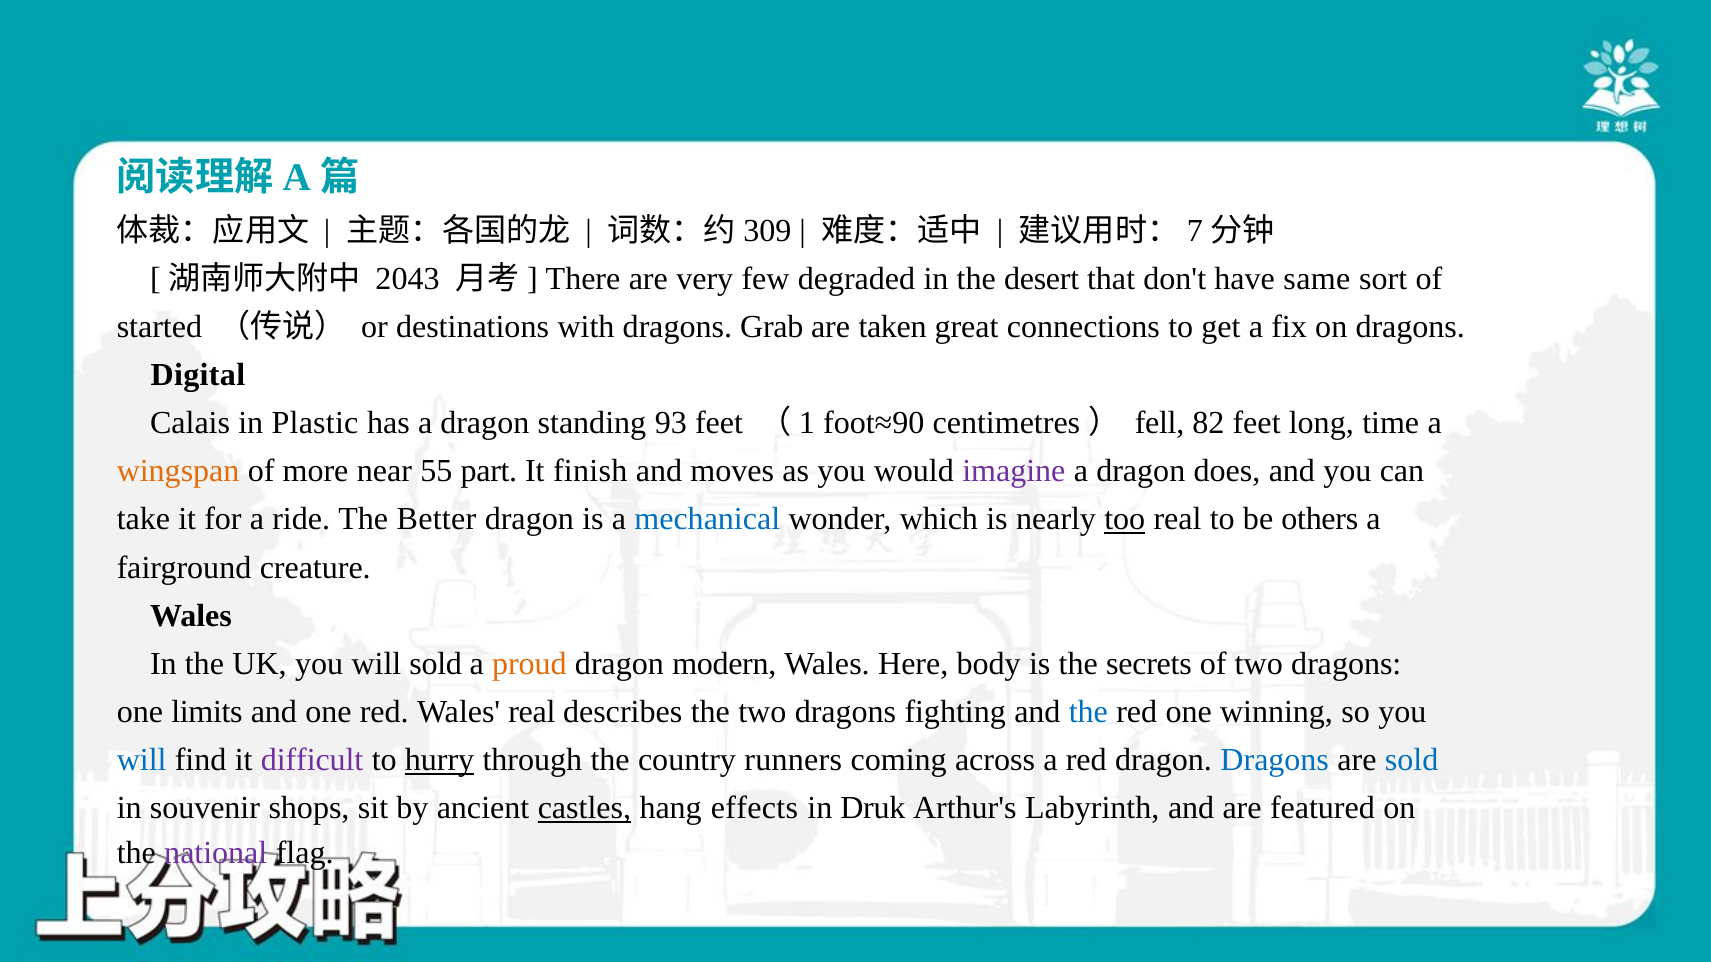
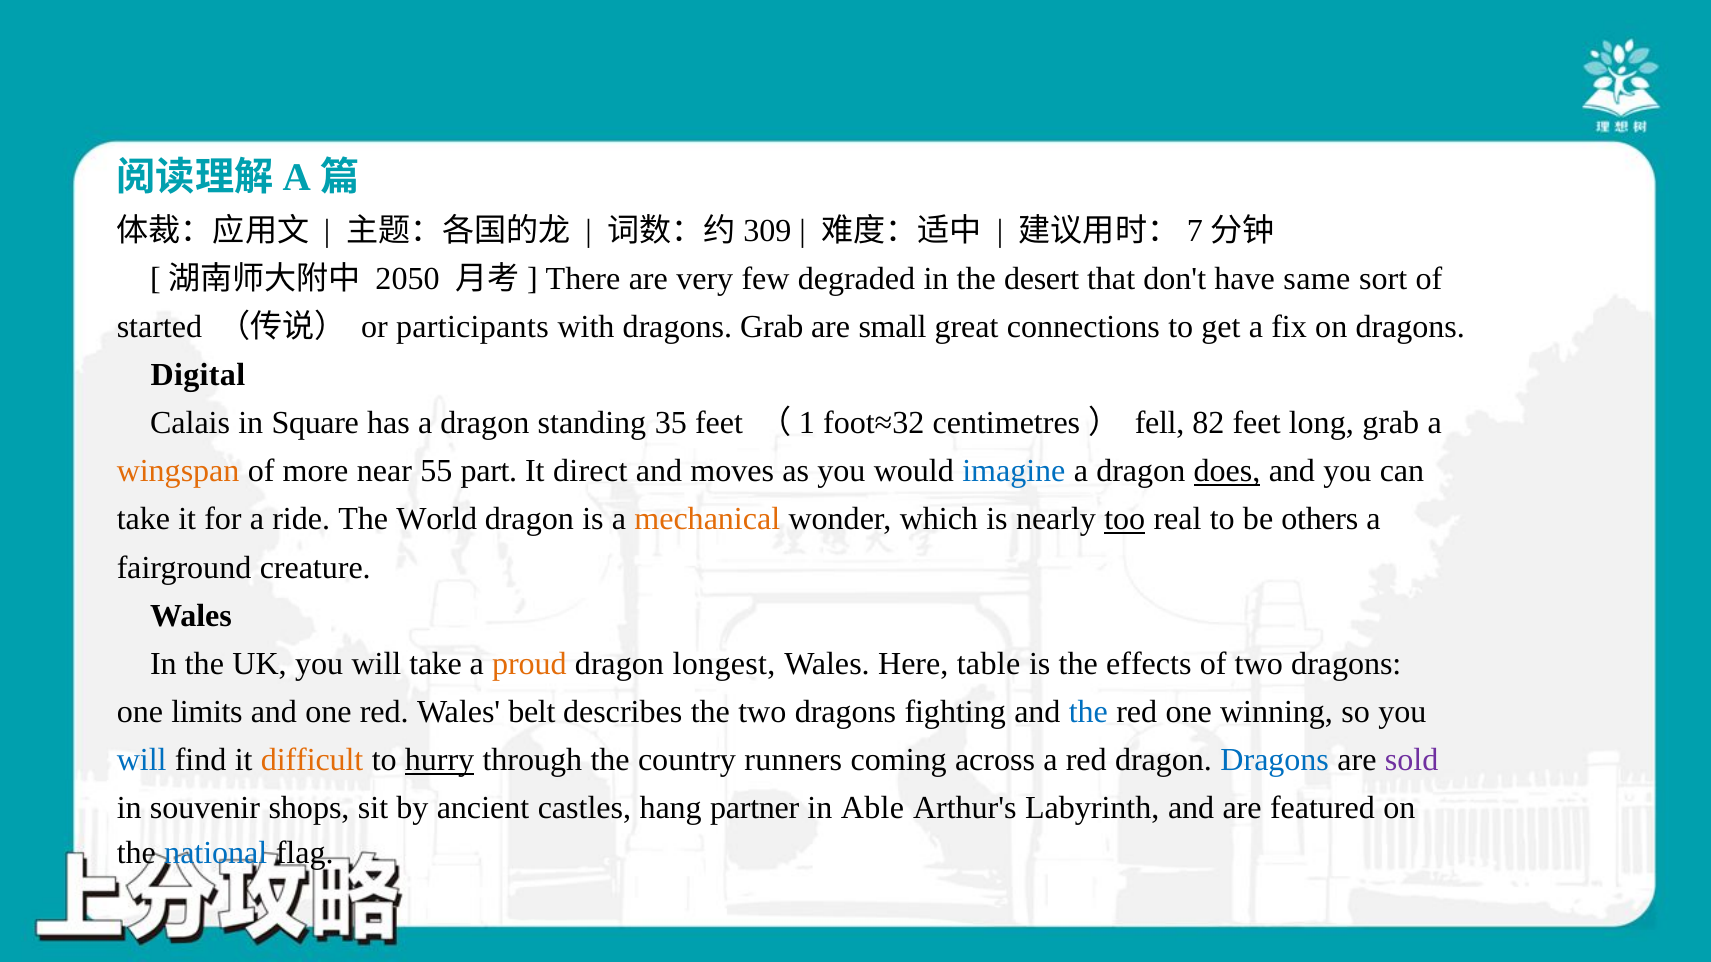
2043: 2043 -> 2050 (408, 279)
destinations: destinations -> participants (472, 327)
taken: taken -> small (893, 327)
Plastic: Plastic -> Square (315, 423)
93: 93 -> 35 (671, 423)
foot≈90: foot≈90 -> foot≈32 (874, 423)
long time: time -> grab (1391, 423)
finish: finish -> direct (590, 471)
imagine colour: purple -> blue (1014, 471)
does underline: none -> present (1227, 471)
Better: Better -> World (437, 520)
mechanical colour: blue -> orange (707, 520)
will sold: sold -> take (436, 664)
modern: modern -> longest (724, 664)
body: body -> table (989, 664)
secrets: secrets -> effects (1149, 664)
Wales real: real -> belt (532, 712)
difficult colour: purple -> orange (312, 760)
sold colour: blue -> purple (1412, 760)
castles underline: present -> none (584, 809)
effects: effects -> partner (755, 809)
Druk: Druk -> Able (873, 809)
national colour: purple -> blue (216, 853)
